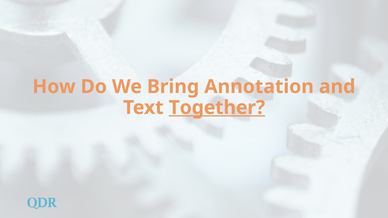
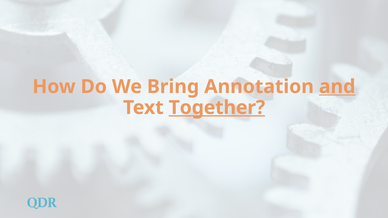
and underline: none -> present (337, 87)
